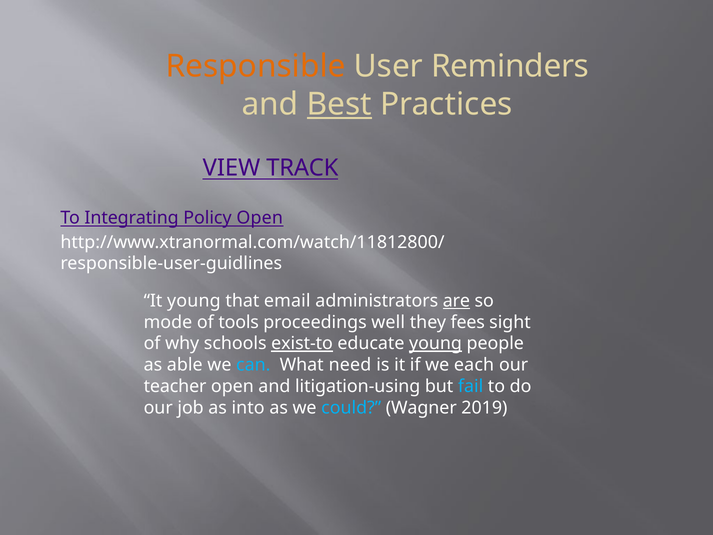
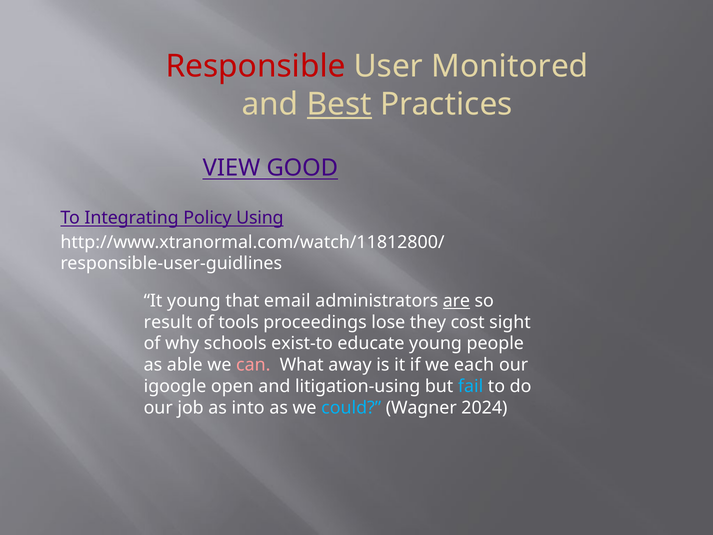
Responsible colour: orange -> red (256, 66)
Reminders: Reminders -> Monitored (510, 66)
TRACK: TRACK -> GOOD (302, 168)
Policy Open: Open -> Using (260, 218)
mode: mode -> result (168, 322)
well: well -> lose (388, 322)
fees: fees -> cost (468, 322)
exist-to underline: present -> none (302, 343)
young underline: present -> none (436, 343)
can colour: light blue -> pink (253, 365)
need: need -> away (350, 365)
teacher: teacher -> igoogle (175, 386)
2019: 2019 -> 2024 (484, 408)
